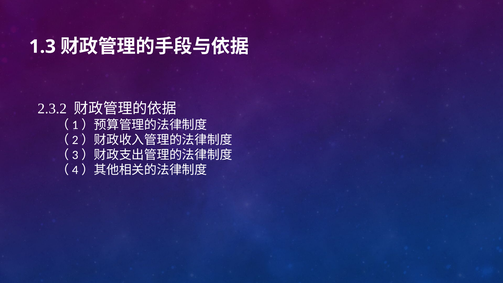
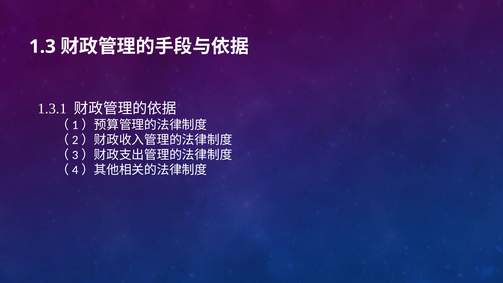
2.3.2: 2.3.2 -> 1.3.1 (52, 109)
